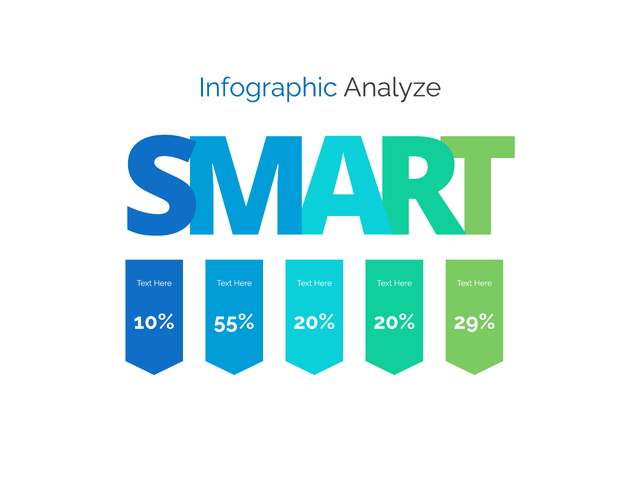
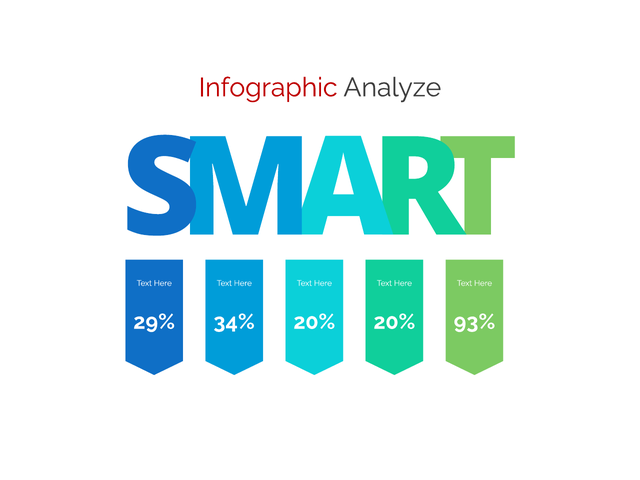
Infographic colour: blue -> red (268, 88)
10%: 10% -> 29% (154, 322)
55%: 55% -> 34% (234, 322)
29%: 29% -> 93% (474, 322)
